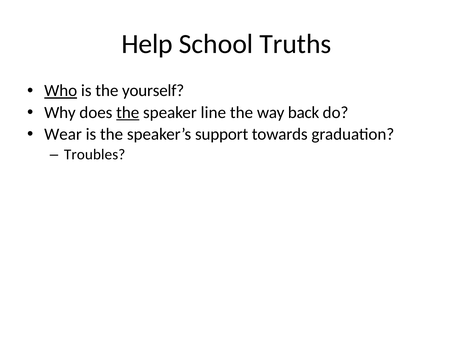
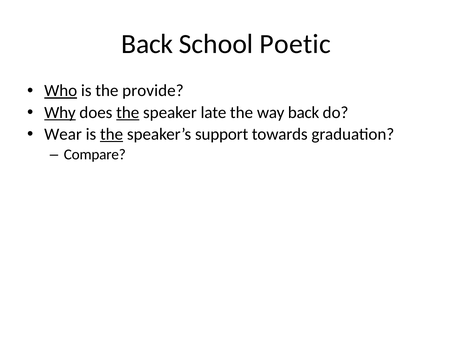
Help: Help -> Back (147, 44)
Truths: Truths -> Poetic (295, 44)
yourself: yourself -> provide (153, 91)
Why underline: none -> present (60, 112)
line: line -> late (213, 112)
the underline: none -> present (112, 134)
Troubles: Troubles -> Compare (95, 155)
